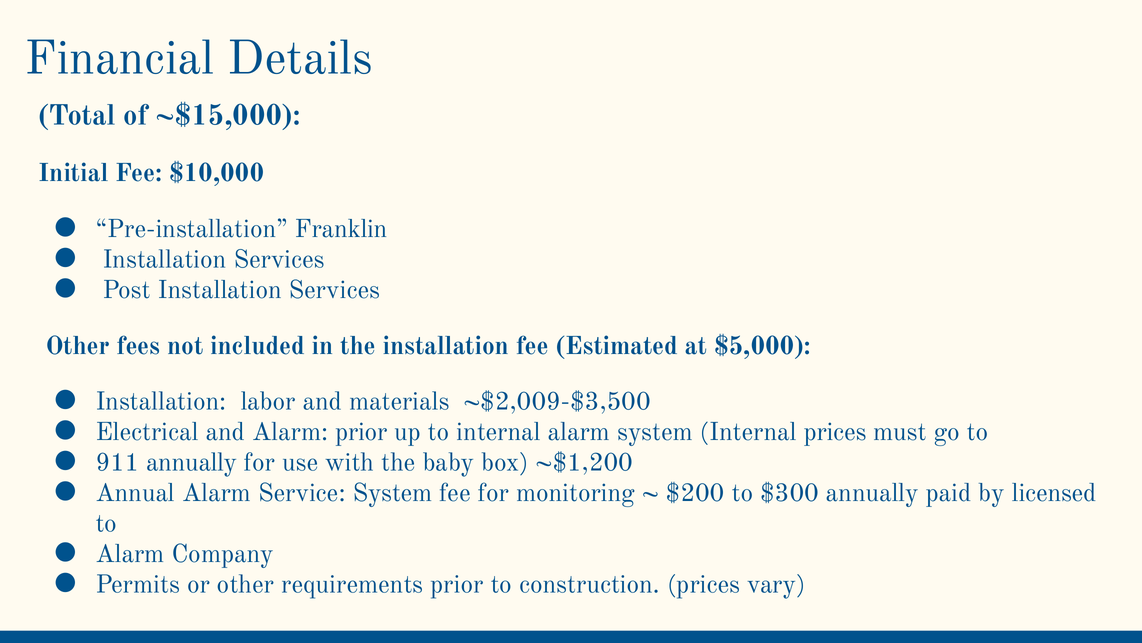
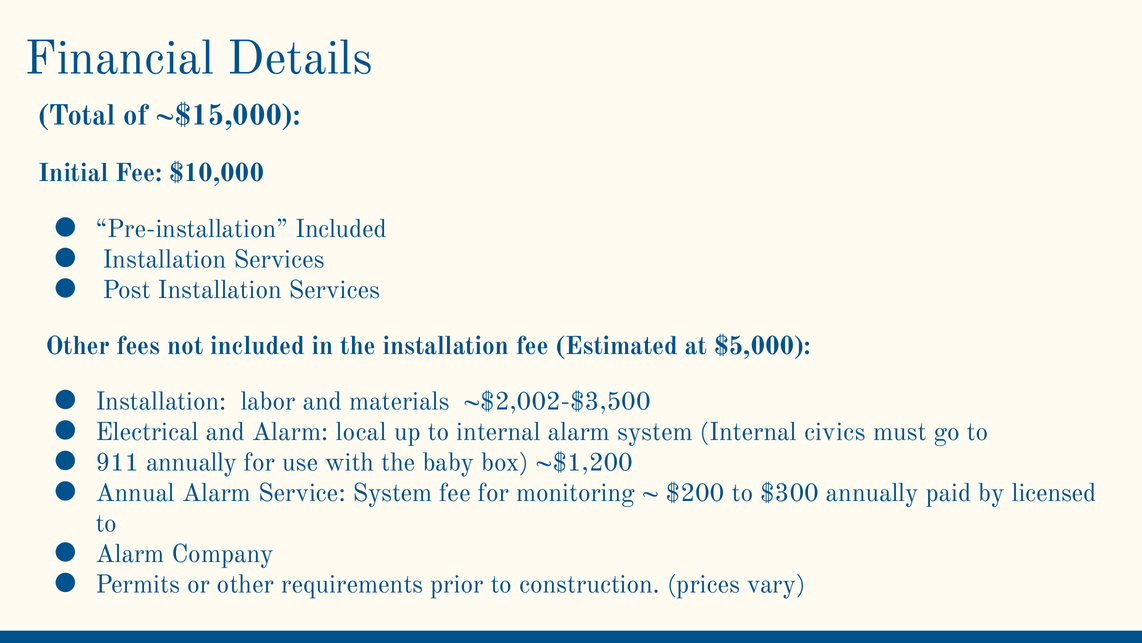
Pre-installation Franklin: Franklin -> Included (341, 229)
~$2,009-$3,500: ~$2,009-$3,500 -> ~$2,002-$3,500 (557, 401)
Alarm prior: prior -> local (361, 432)
Internal prices: prices -> civics (835, 432)
